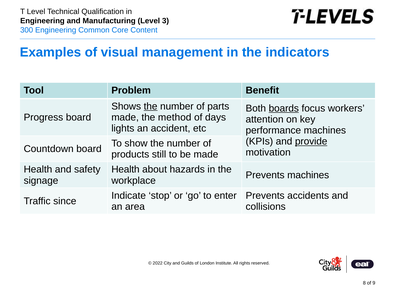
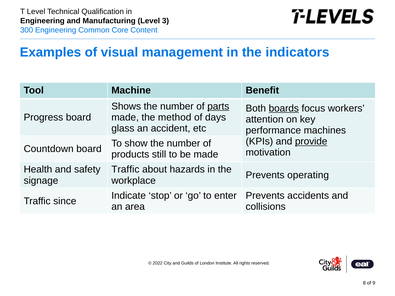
Problem: Problem -> Machine (131, 90)
the underline: present -> none (151, 106)
parts underline: none -> present (218, 106)
lights: lights -> glass (123, 129)
Health: Health -> Traffic (125, 170)
Prevents machines: machines -> operating (308, 175)
